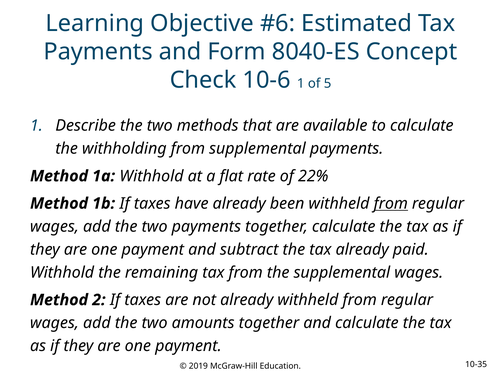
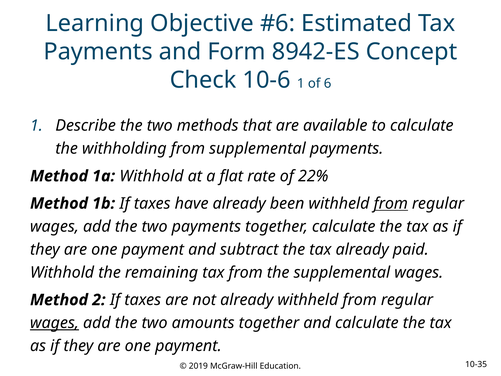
8040-ES: 8040-ES -> 8942-ES (316, 52)
5: 5 -> 6 (328, 83)
wages underline: none -> present (54, 323)
